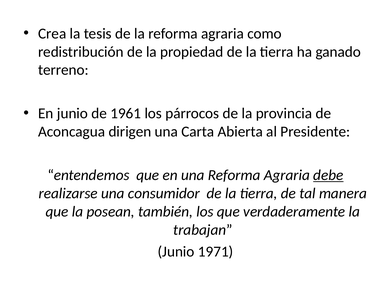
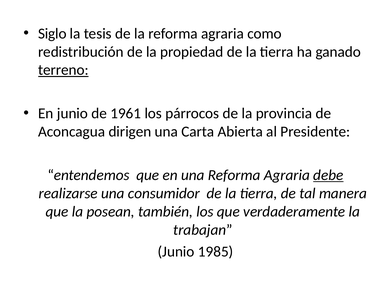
Crea: Crea -> Siglo (52, 34)
terreno underline: none -> present (63, 70)
1971: 1971 -> 1985 (216, 252)
